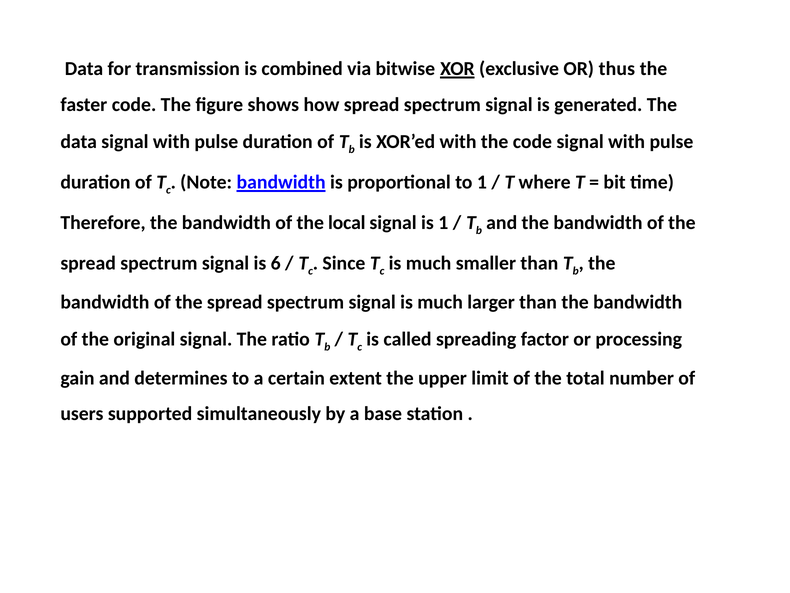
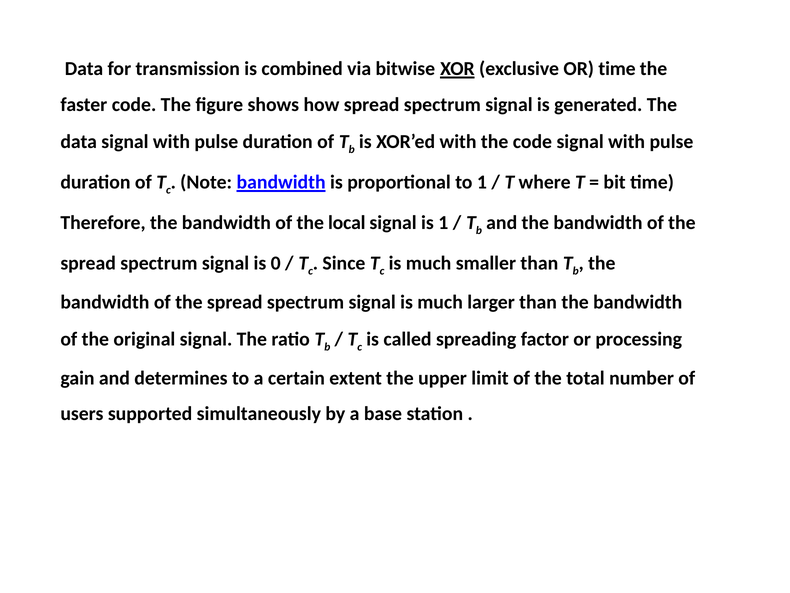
OR thus: thus -> time (617, 69)
6: 6 -> 0 (276, 263)
